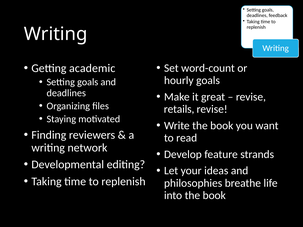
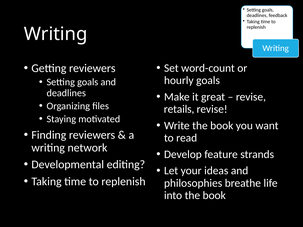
Getting academic: academic -> reviewers (92, 68)
